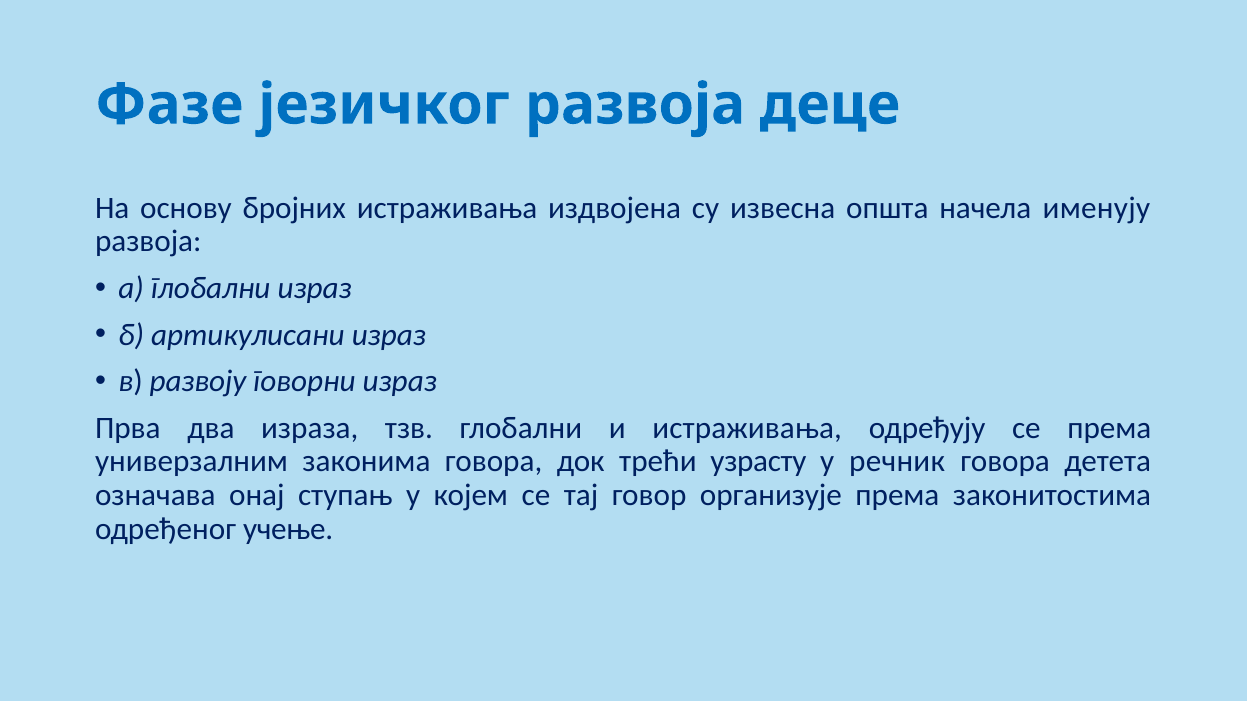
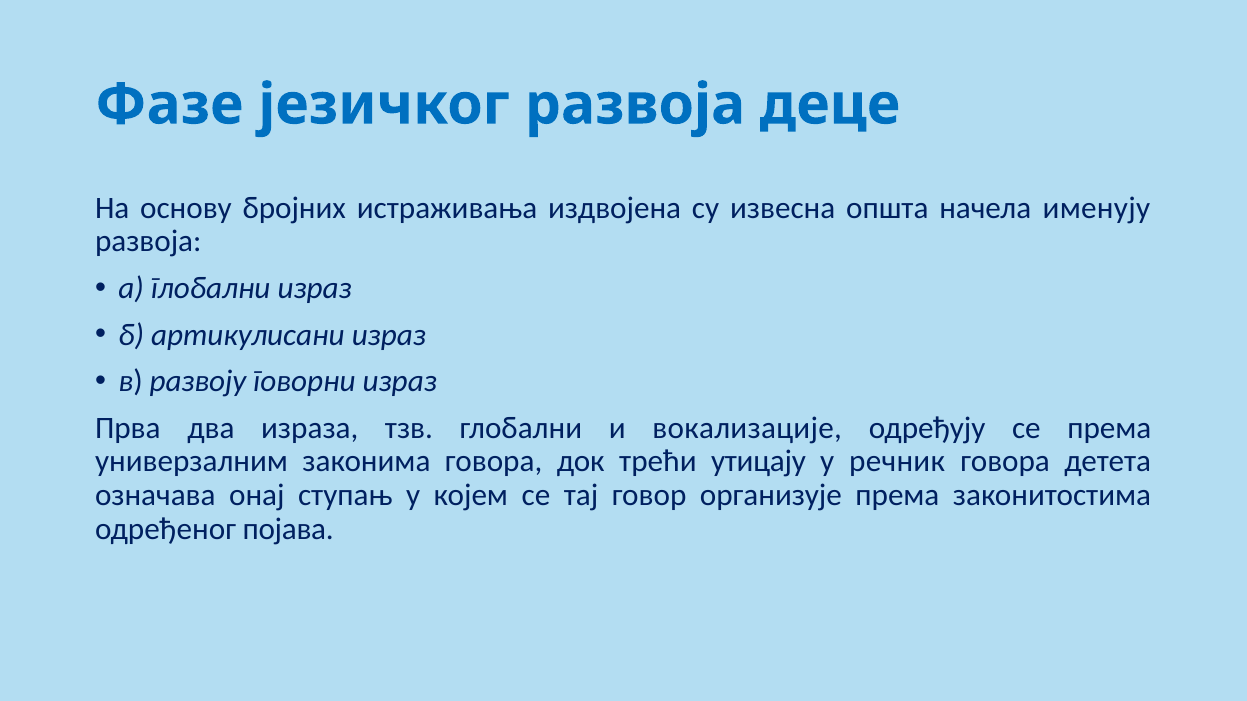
и истраживања: истраживања -> вокализације (747, 428)
узрасту: узрасту -> утицају (758, 462)
учење: учење -> појава (288, 529)
